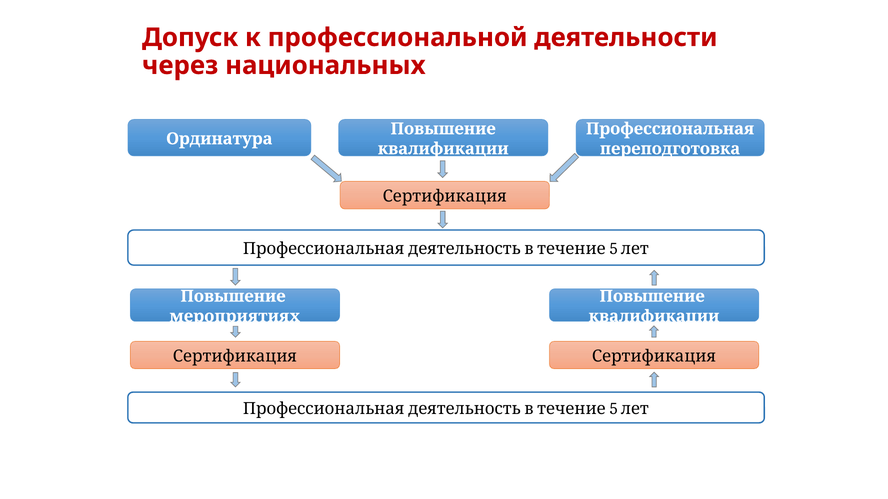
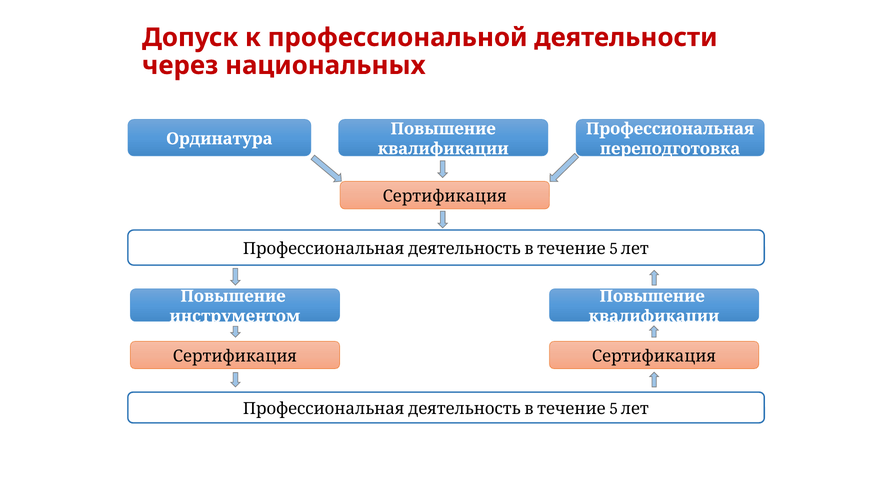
мероприятиях: мероприятиях -> инструментом (235, 317)
